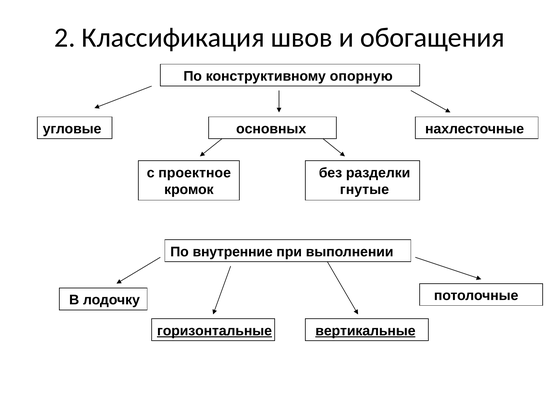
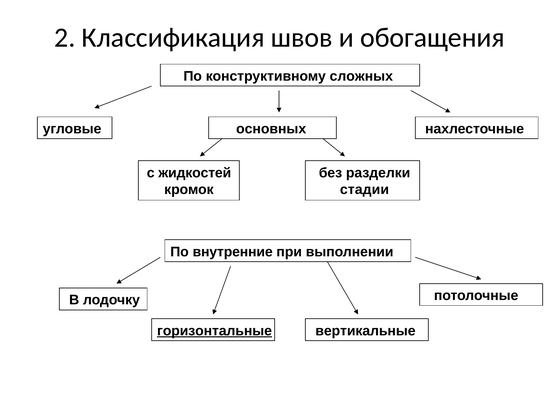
опорную: опорную -> сложных (361, 76)
проектное: проектное -> жидкостей (195, 173)
гнутые: гнутые -> стадии (364, 190)
вертикальные underline: present -> none (365, 331)
